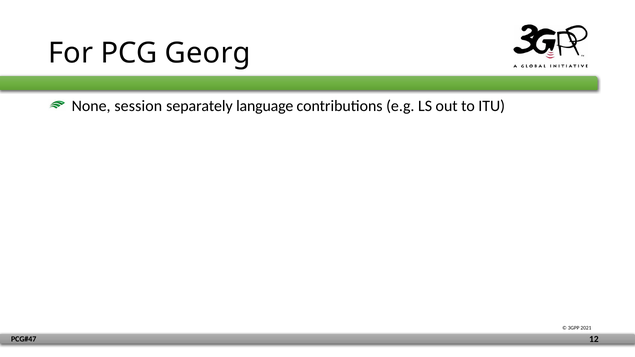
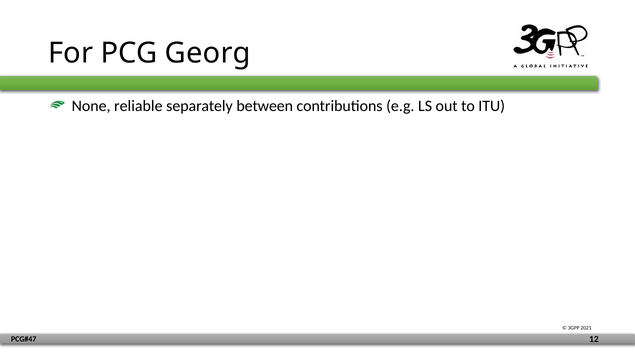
session: session -> reliable (138, 106)
language: language -> between (265, 106)
